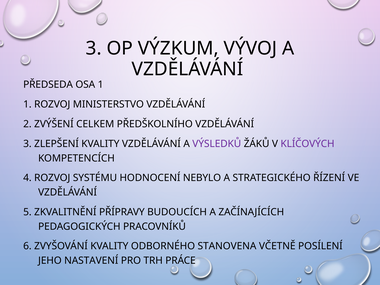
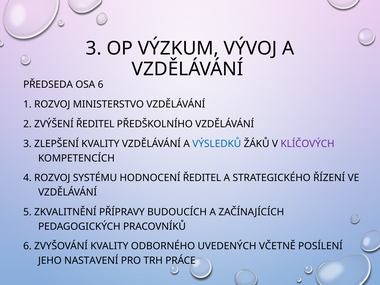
OSA 1: 1 -> 6 (101, 85)
ZVÝŠENÍ CELKEM: CELKEM -> ŘEDITEL (95, 124)
VÝSLEDKŮ colour: purple -> blue (217, 144)
HODNOCENÍ NEBYLO: NEBYLO -> ŘEDITEL (202, 178)
STANOVENA: STANOVENA -> UVEDENÝCH (227, 246)
